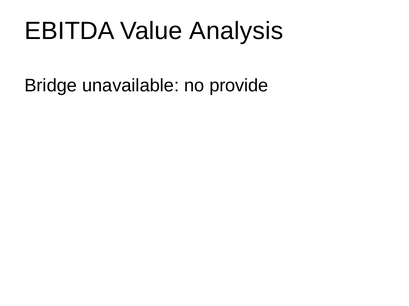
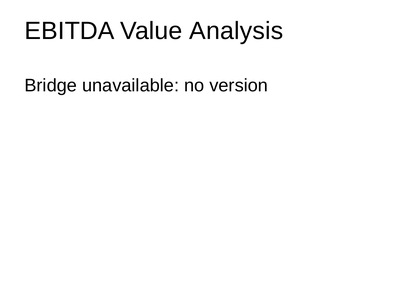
provide: provide -> version (239, 86)
